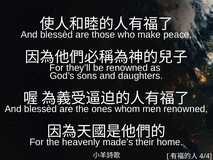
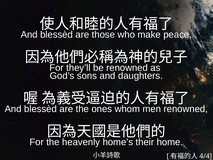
made’s: made’s -> home’s (118, 142)
